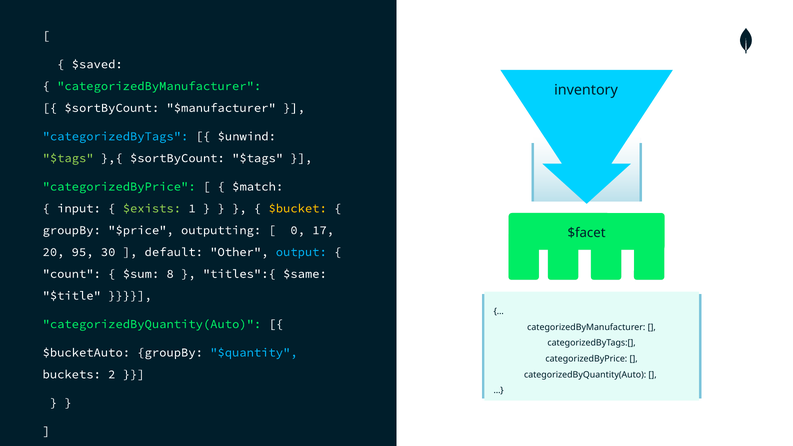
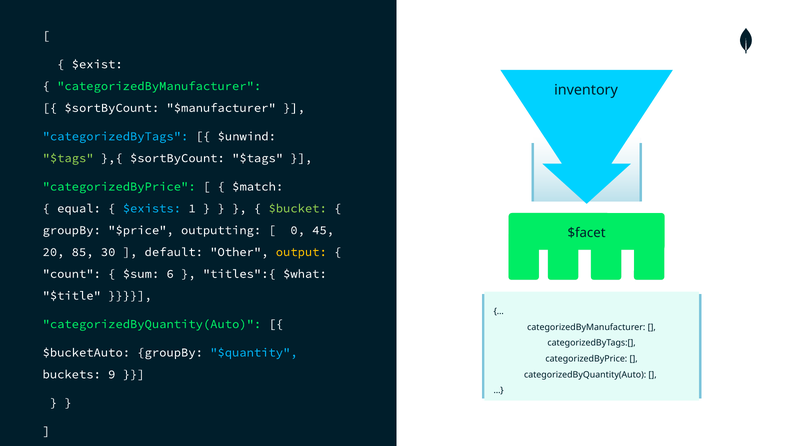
$saved: $saved -> $exist (97, 64)
input: input -> equal (79, 208)
$exists colour: light green -> light blue (152, 208)
$bucket colour: yellow -> light green (298, 208)
17: 17 -> 45 (323, 230)
95: 95 -> 85 (83, 252)
output colour: light blue -> yellow (301, 252)
8: 8 -> 6 (170, 274)
$same: $same -> $what (305, 274)
2: 2 -> 9 (112, 374)
